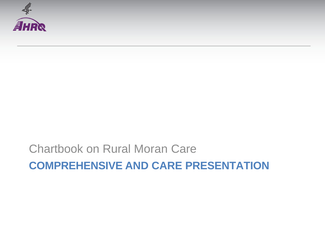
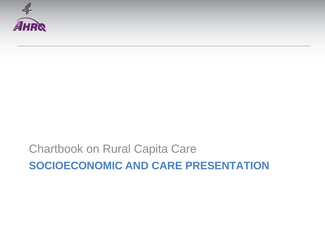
Moran: Moran -> Capita (151, 149)
COMPREHENSIVE: COMPREHENSIVE -> SOCIOECONOMIC (76, 166)
